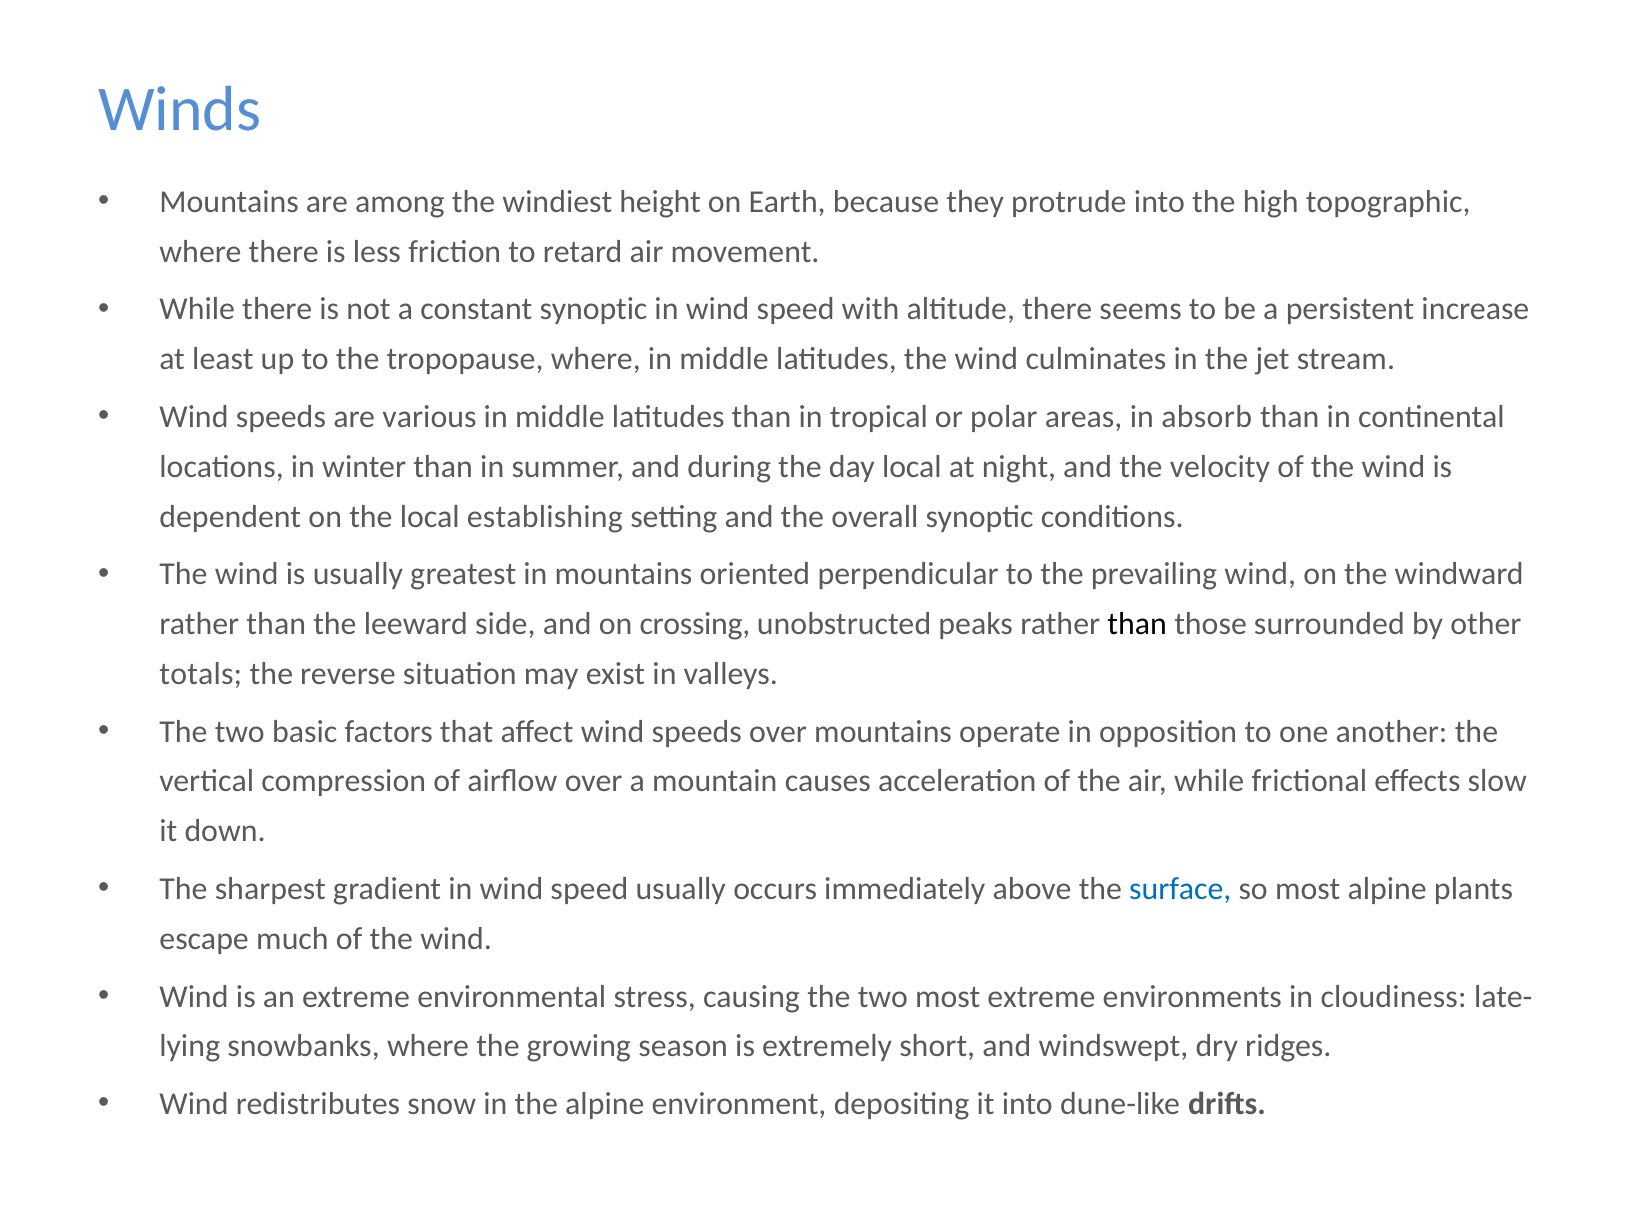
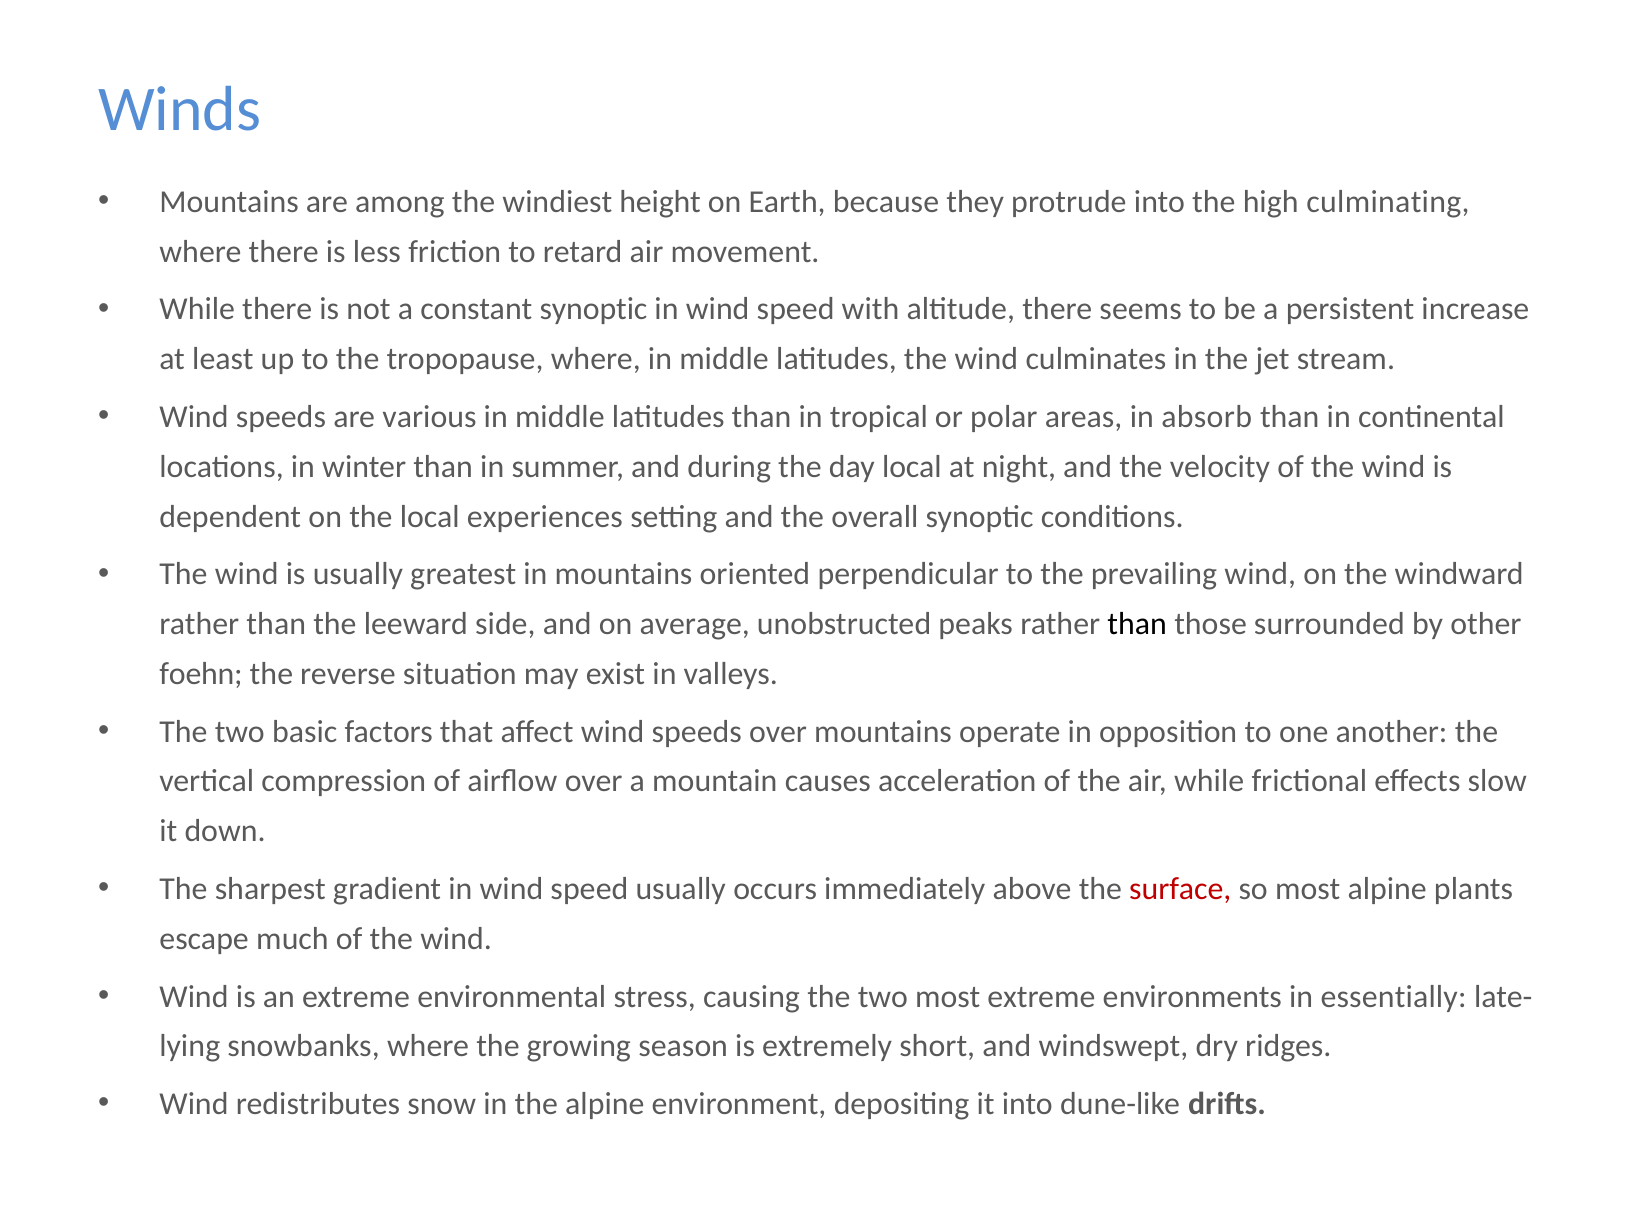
topographic: topographic -> culminating (1388, 202)
establishing: establishing -> experiences (545, 517)
crossing: crossing -> average (695, 624)
totals: totals -> foehn (201, 674)
surface colour: blue -> red (1180, 889)
cloudiness: cloudiness -> essentially (1394, 997)
